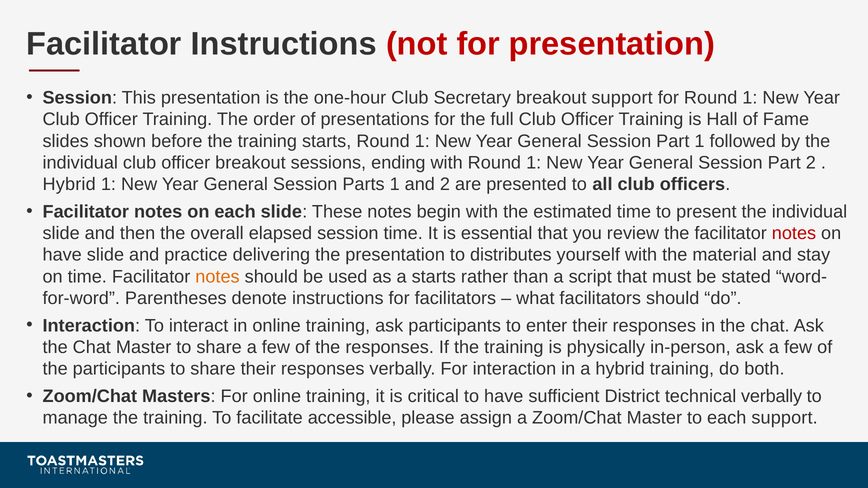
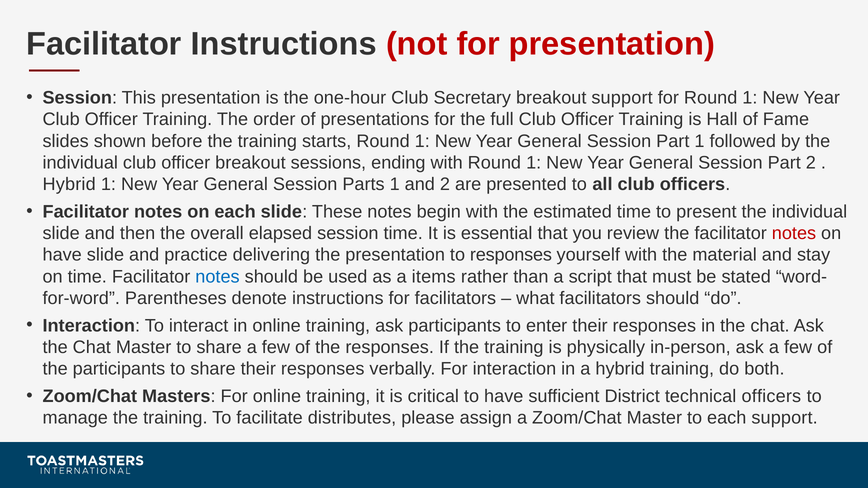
to distributes: distributes -> responses (511, 255)
notes colour: orange -> blue (217, 277)
a starts: starts -> items (434, 277)
technical verbally: verbally -> officers (771, 396)
accessible: accessible -> distributes (352, 418)
